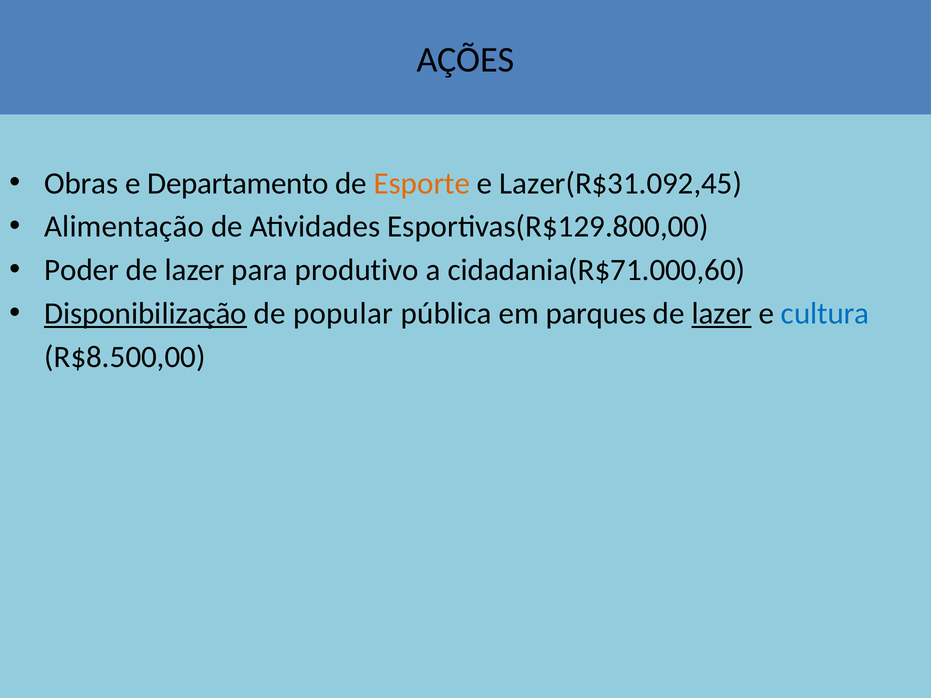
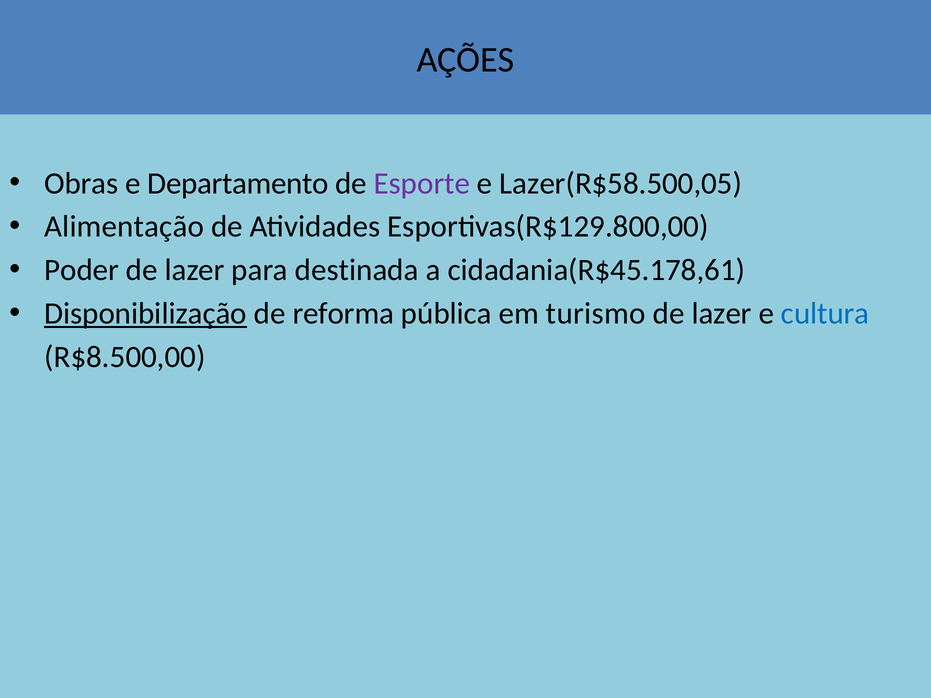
Esporte colour: orange -> purple (422, 183)
Lazer(R$31.092,45: Lazer(R$31.092,45 -> Lazer(R$58.500,05 (621, 183)
produtivo: produtivo -> destinada (357, 270)
cidadania(R$71.000,60: cidadania(R$71.000,60 -> cidadania(R$45.178,61 (596, 270)
popular: popular -> reforma (343, 314)
parques: parques -> turismo (596, 314)
lazer underline: present -> none (722, 314)
